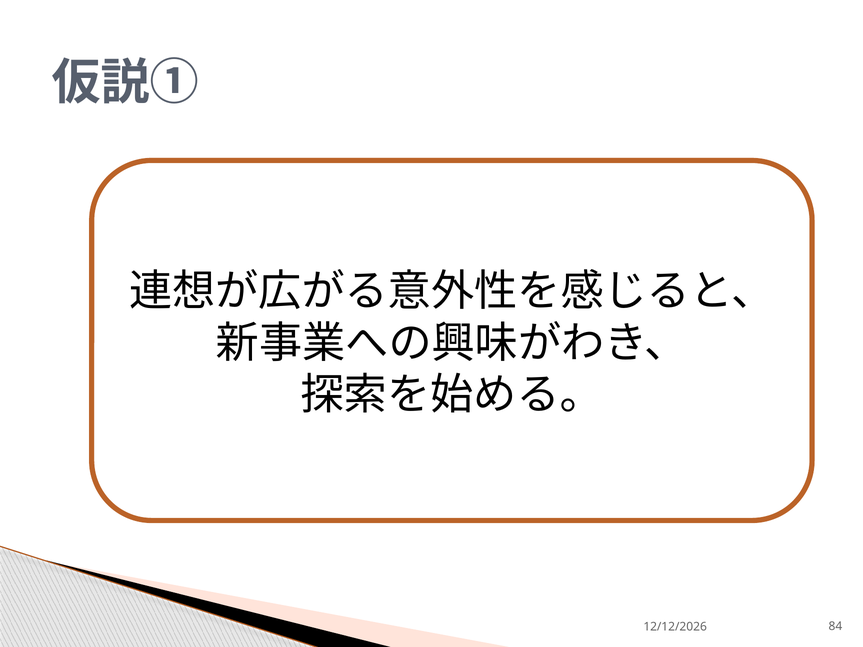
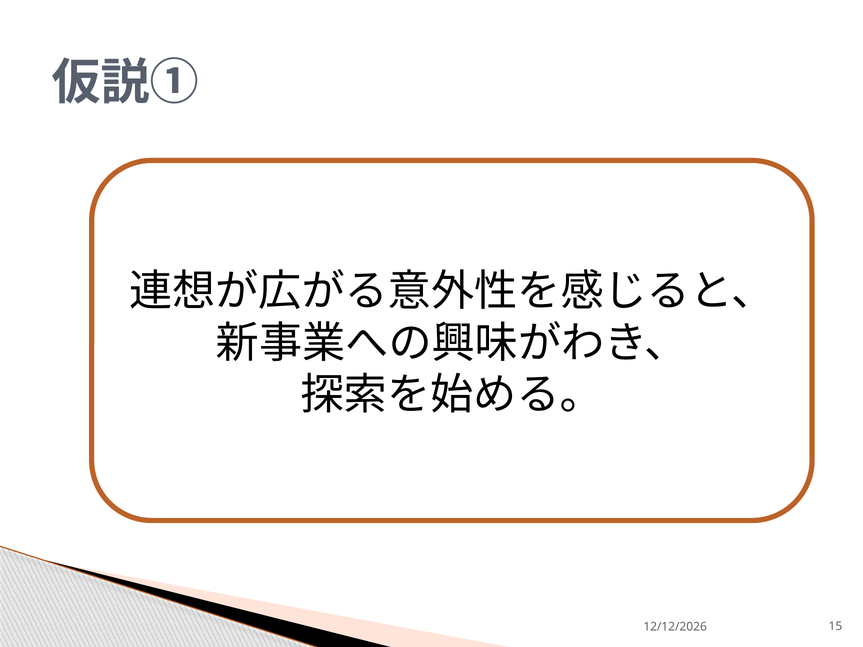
84: 84 -> 15 (835, 627)
